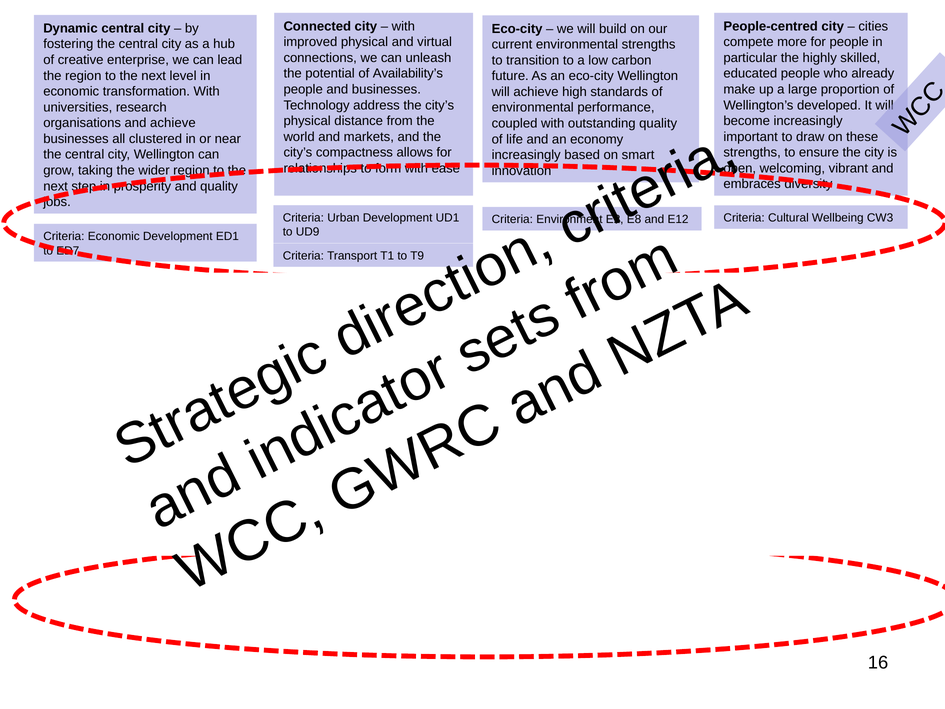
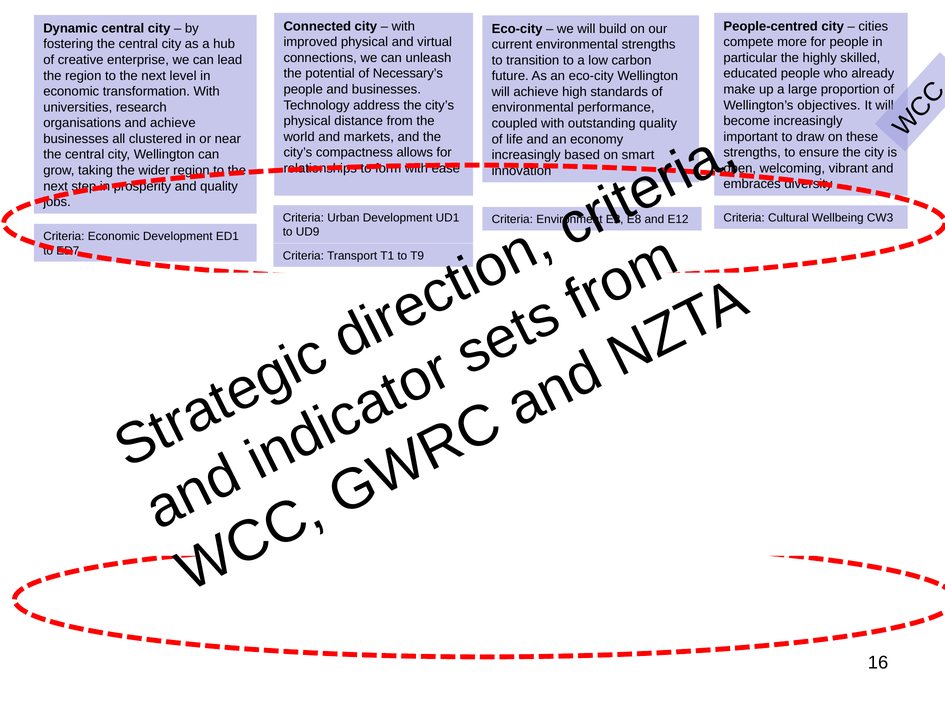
Availability’s: Availability’s -> Necessary’s (408, 74)
developed: developed -> objectives (829, 105)
